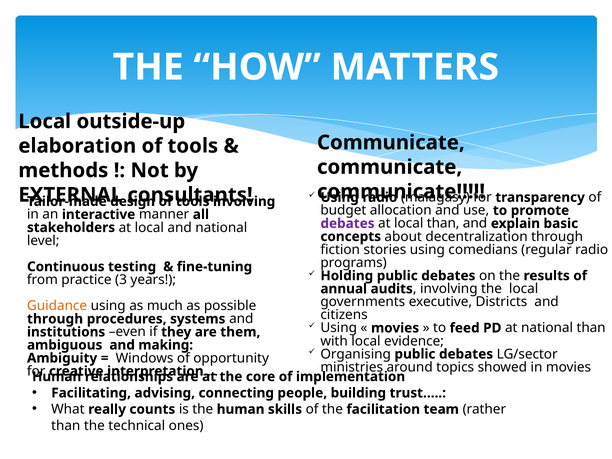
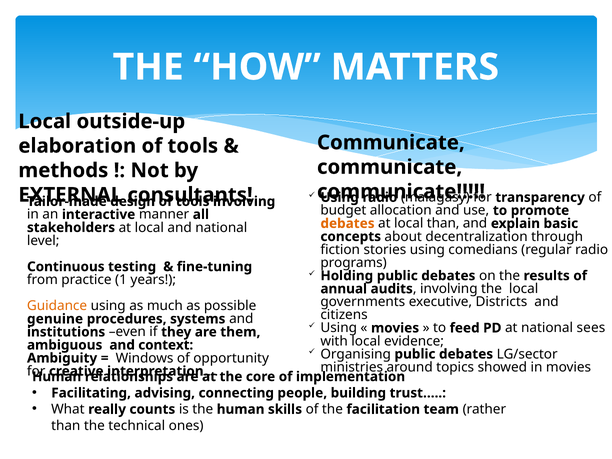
debates colour: purple -> orange (347, 223)
3: 3 -> 1 (121, 280)
through: through -> genuine (55, 319)
national than: than -> sees (591, 328)
making: making -> context (166, 345)
